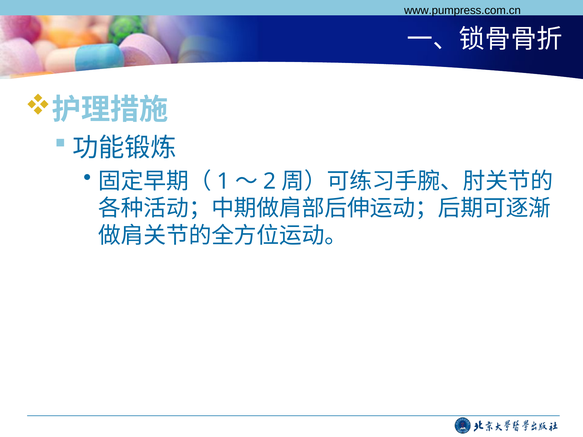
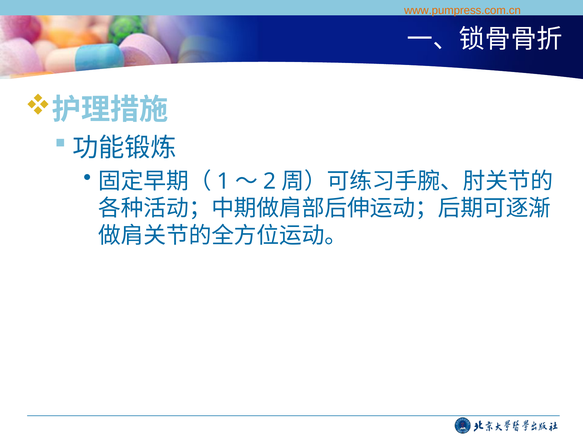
www.pumpress.com.cn colour: black -> orange (462, 10)
